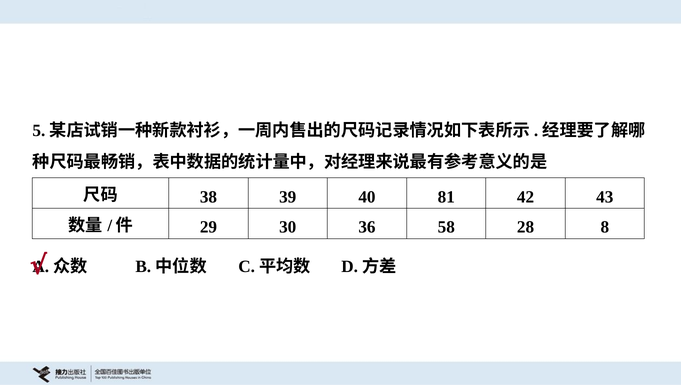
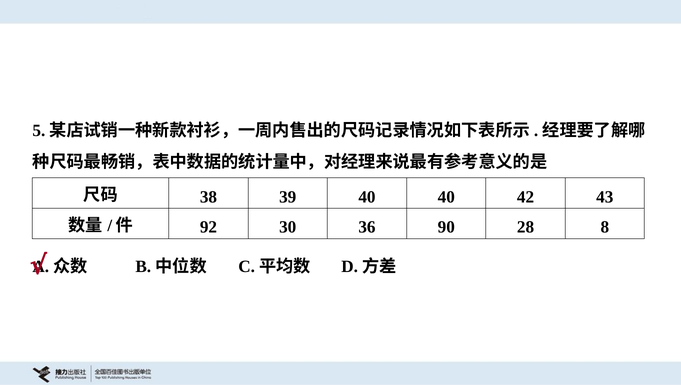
40 81: 81 -> 40 (446, 197)
29: 29 -> 92 (208, 227)
58: 58 -> 90 (446, 227)
